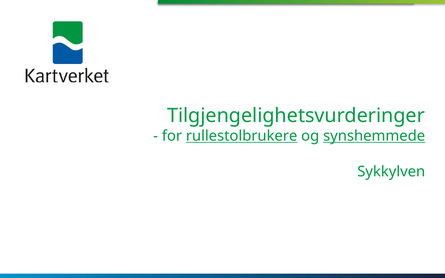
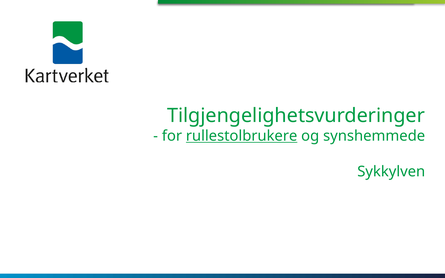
synshemmede underline: present -> none (374, 136)
